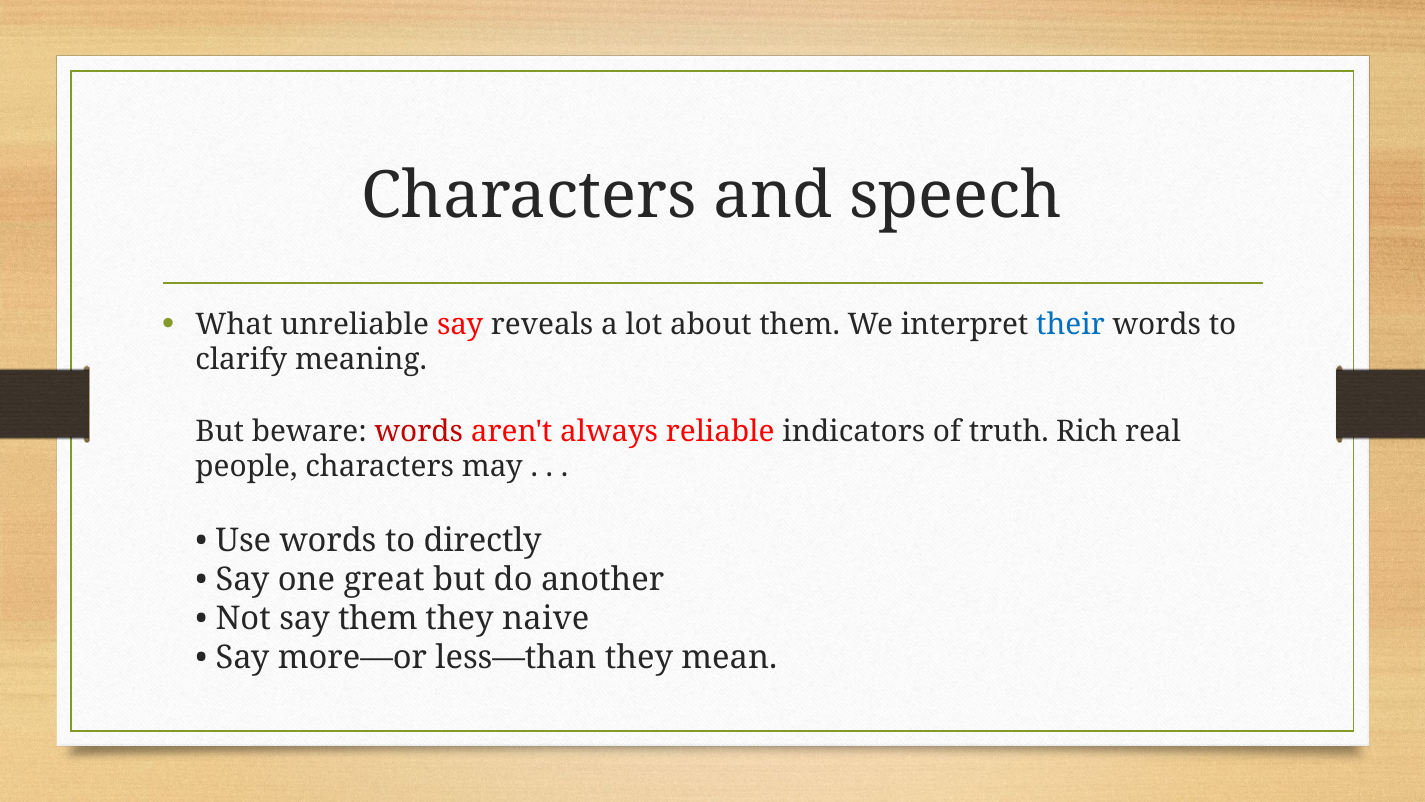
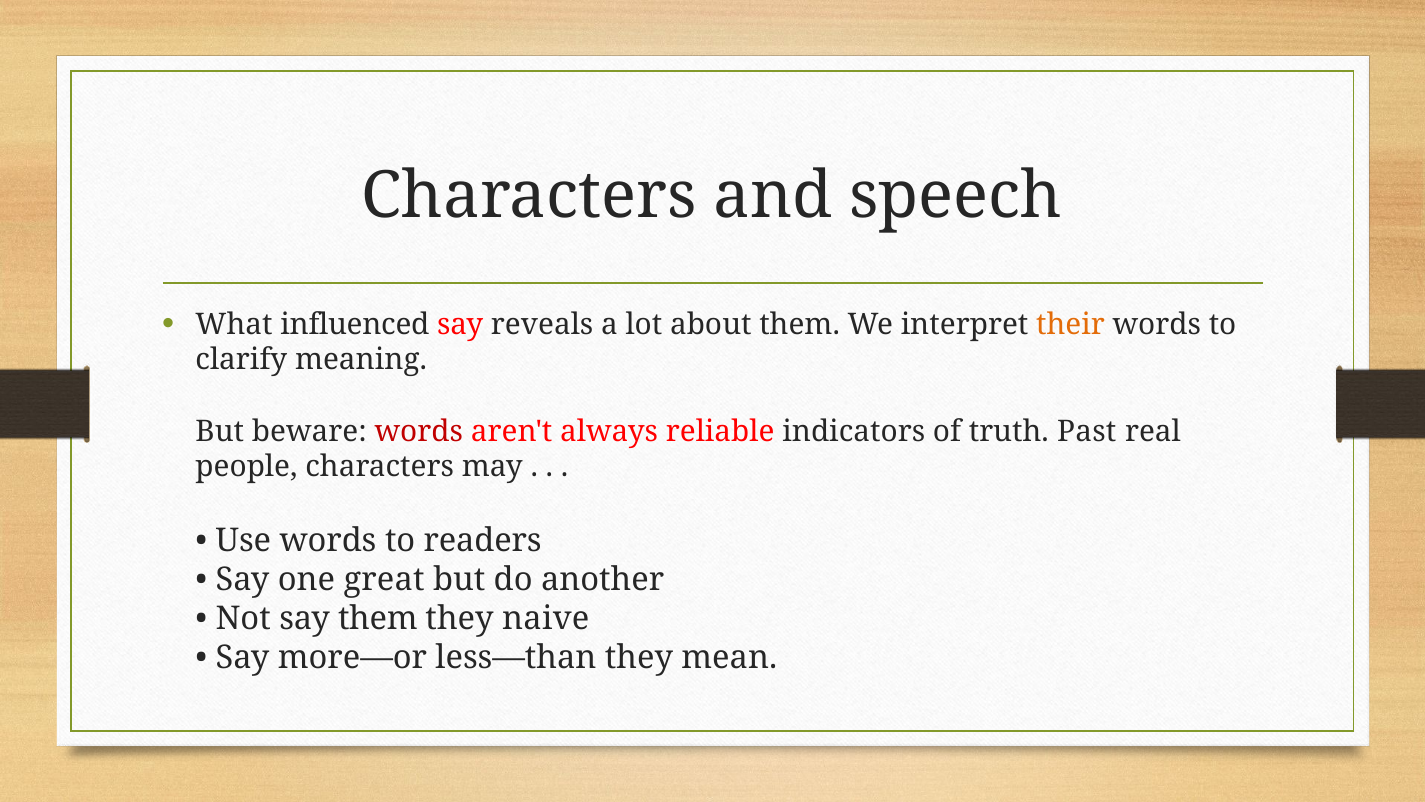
unreliable: unreliable -> influenced (355, 324)
their colour: blue -> orange (1070, 324)
Rich: Rich -> Past (1087, 431)
directly: directly -> readers (483, 540)
